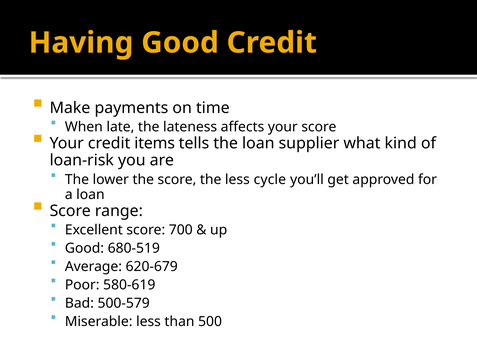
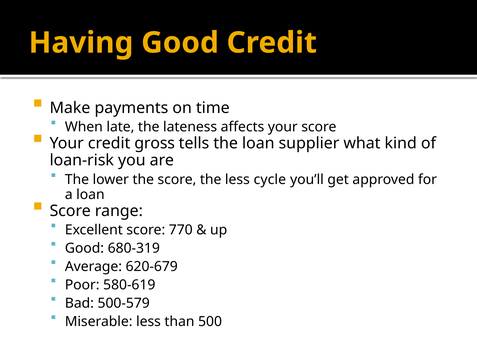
items: items -> gross (155, 144)
700: 700 -> 770 (181, 230)
680-519: 680-519 -> 680-319 (134, 249)
